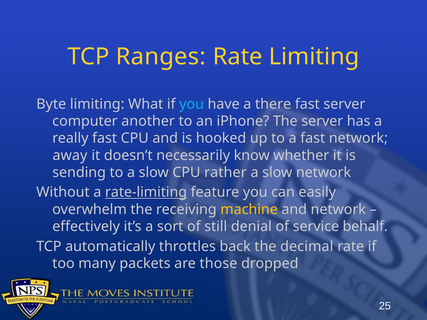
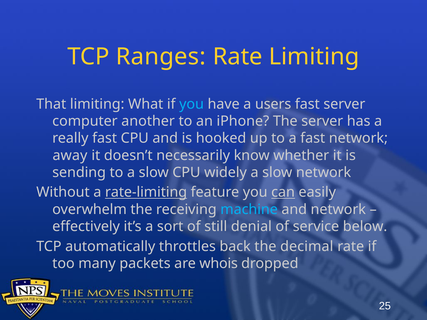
Byte: Byte -> That (51, 104)
there: there -> users (273, 104)
rather: rather -> widely (225, 173)
can underline: none -> present (283, 192)
machine colour: yellow -> light blue (249, 210)
behalf: behalf -> below (365, 227)
those: those -> whois (219, 264)
